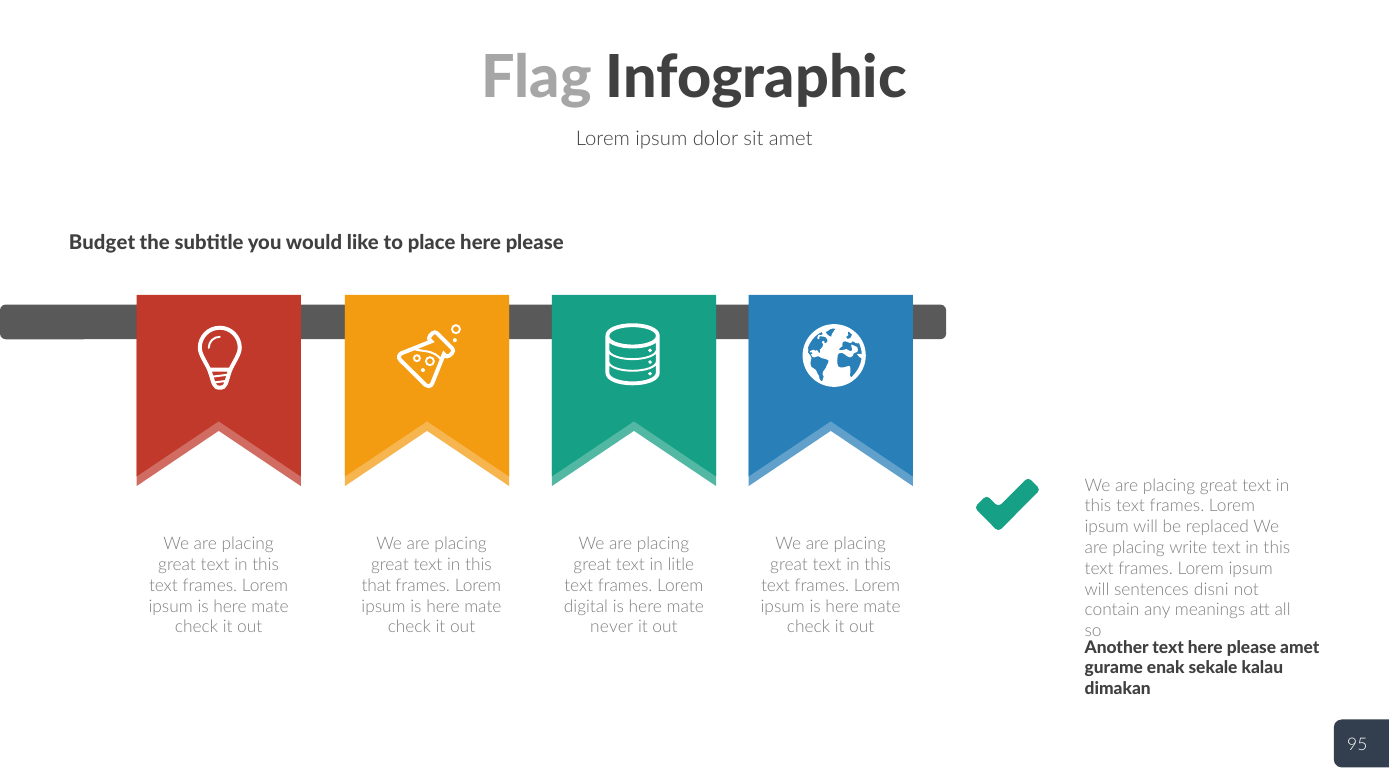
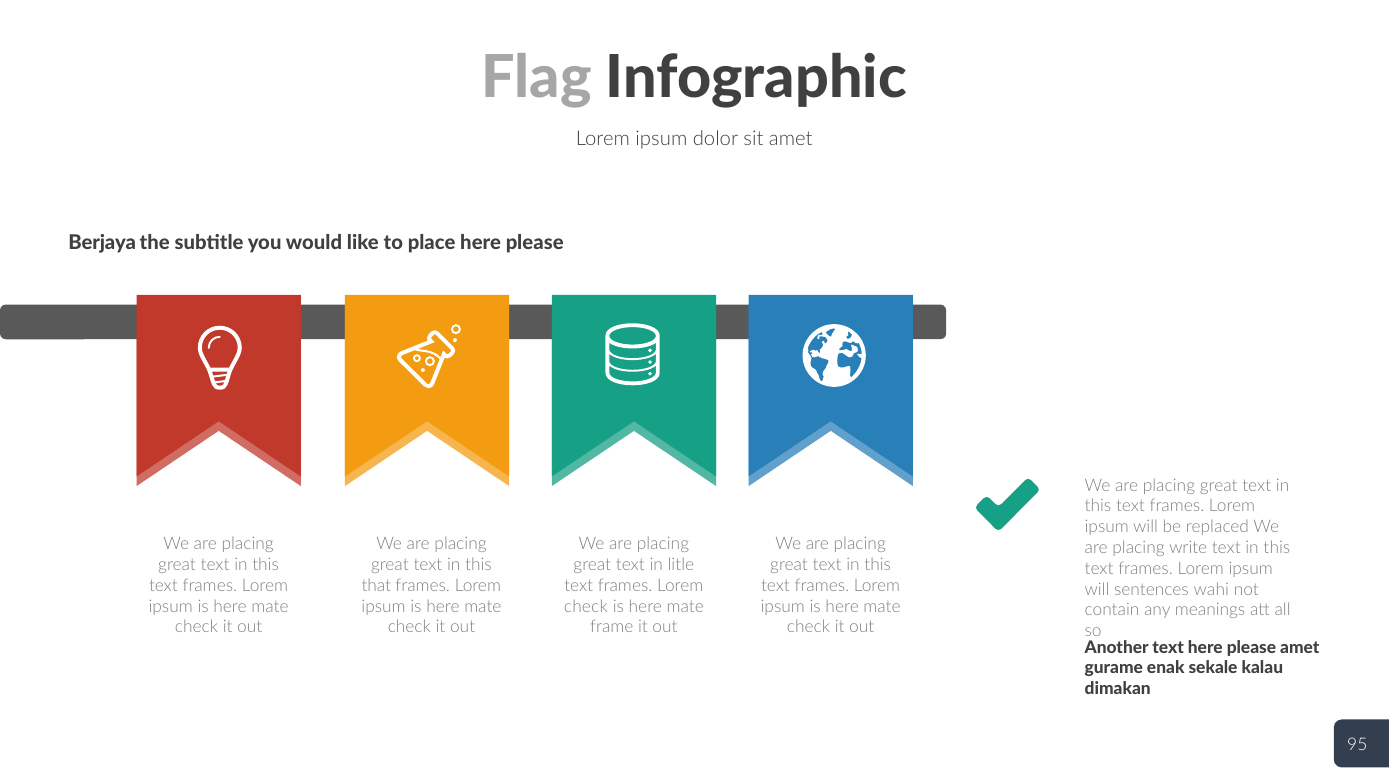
Budget: Budget -> Berjaya (102, 243)
disni: disni -> wahi (1211, 590)
digital: digital -> check (586, 607)
never: never -> frame (612, 627)
